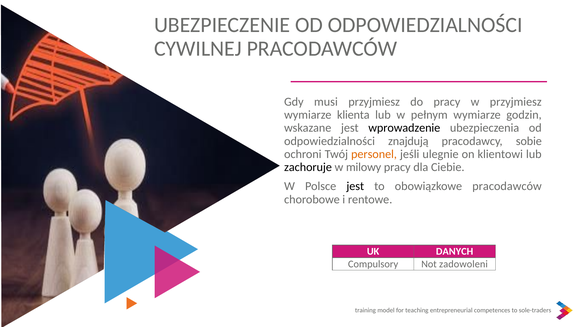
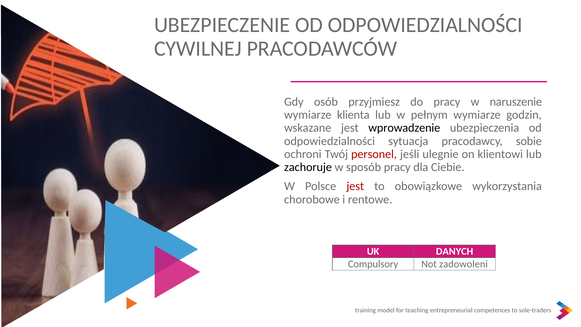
musi: musi -> osób (326, 102)
w przyjmiesz: przyjmiesz -> naruszenie (516, 102)
znajdują: znajdują -> sytuacja (408, 141)
personel colour: orange -> red (374, 154)
milowy: milowy -> sposób (364, 167)
jest colour: black -> red (355, 186)
obowiązkowe pracodawców: pracodawców -> wykorzystania (507, 186)
